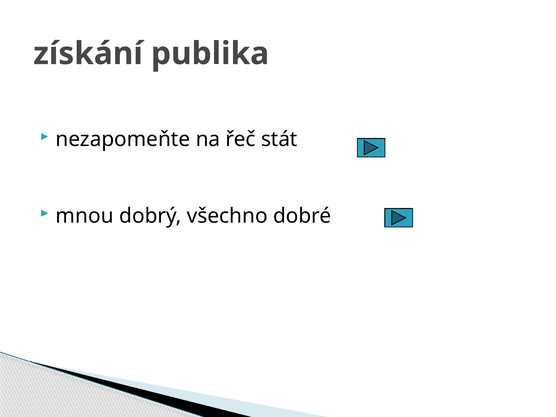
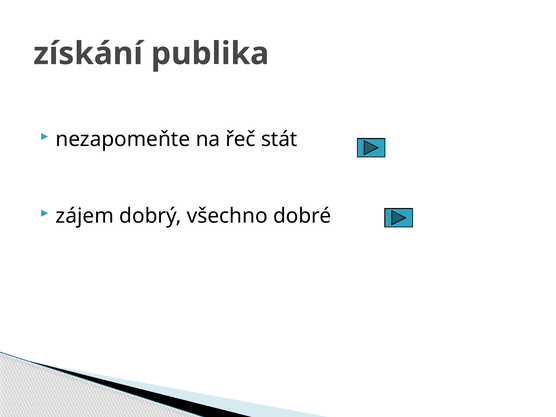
mnou: mnou -> zájem (85, 216)
